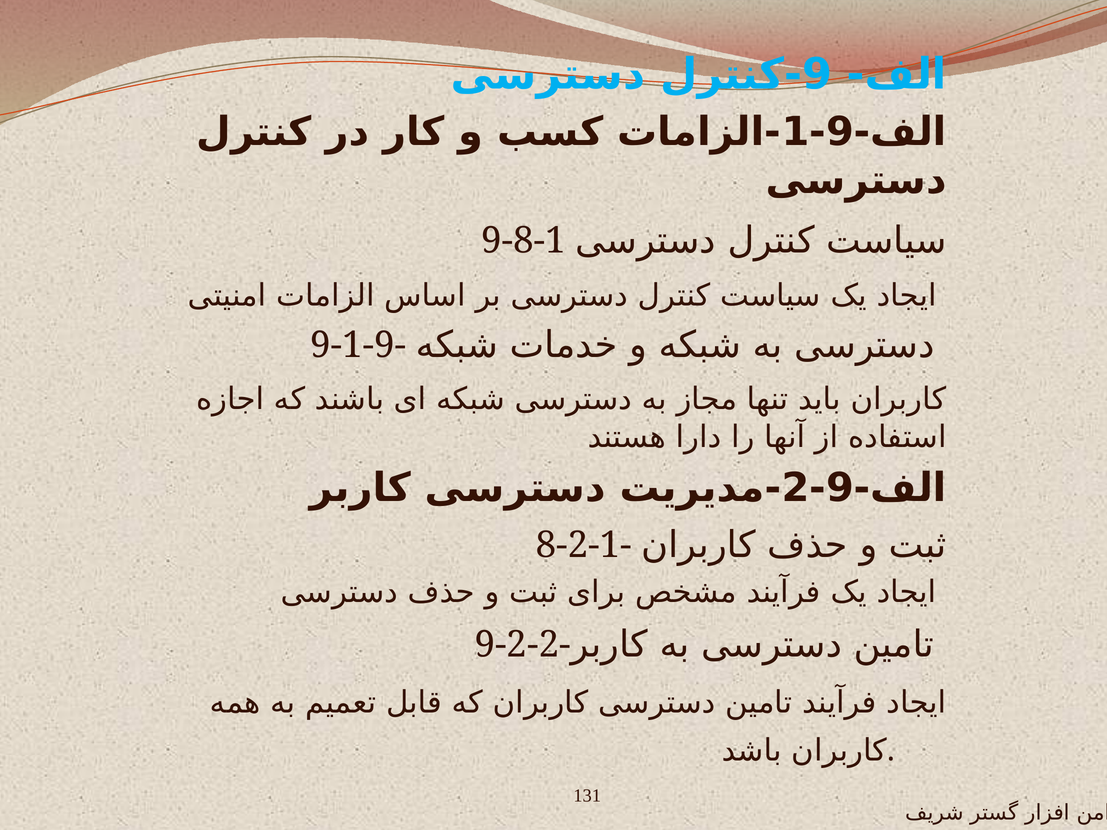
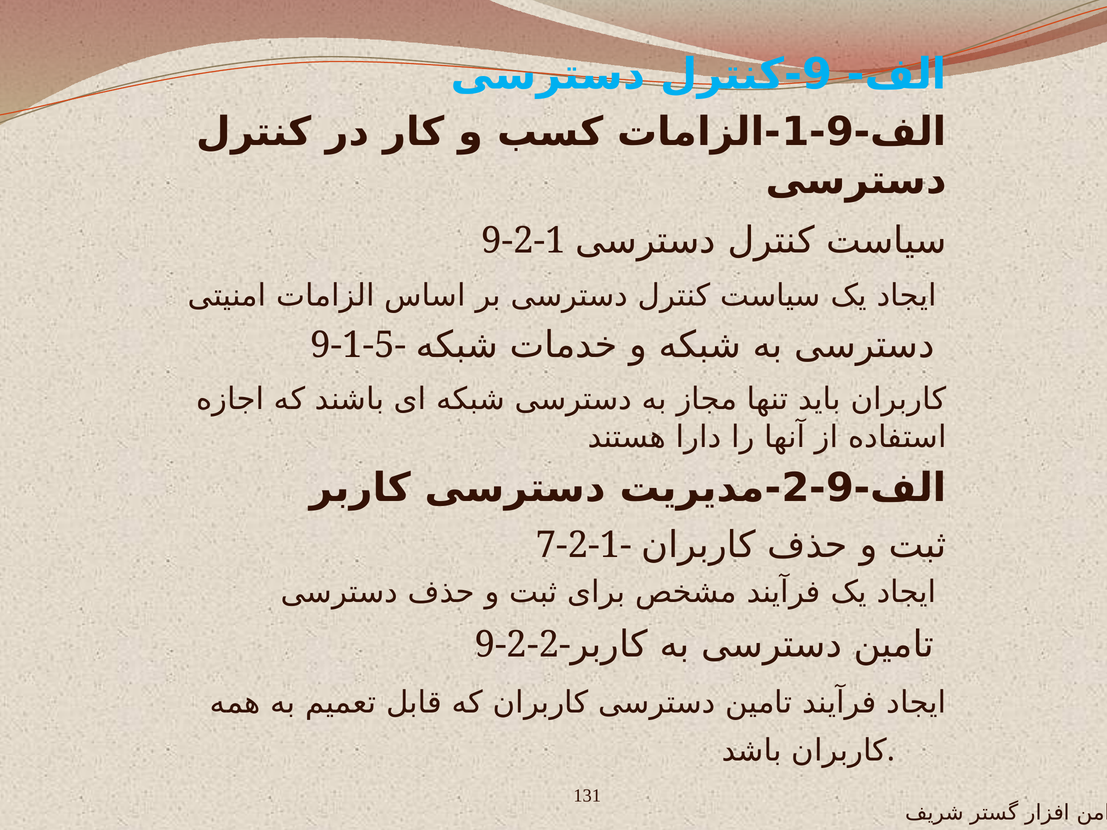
9-8-1: 9-8-1 -> 9-2-1 (523, 241)
9-1-9-: 9-1-9- -> 9-1-5- (358, 345)
8-2-1-: 8-2-1- -> 7-2-1- (584, 545)
